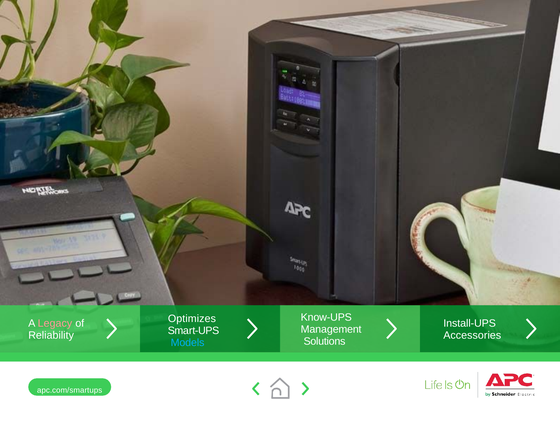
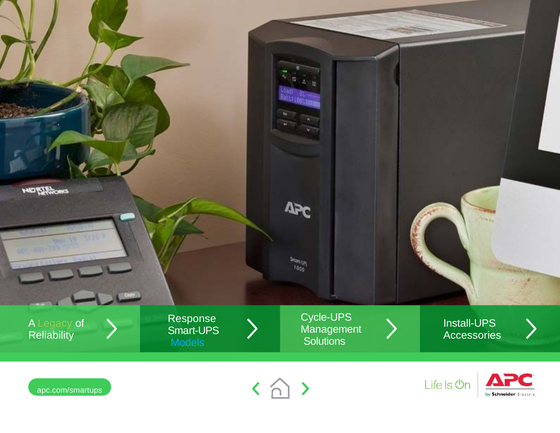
Know-UPS: Know-UPS -> Cycle-UPS (326, 317)
Optimizes: Optimizes -> Response (192, 319)
Legacy colour: pink -> light green (55, 323)
